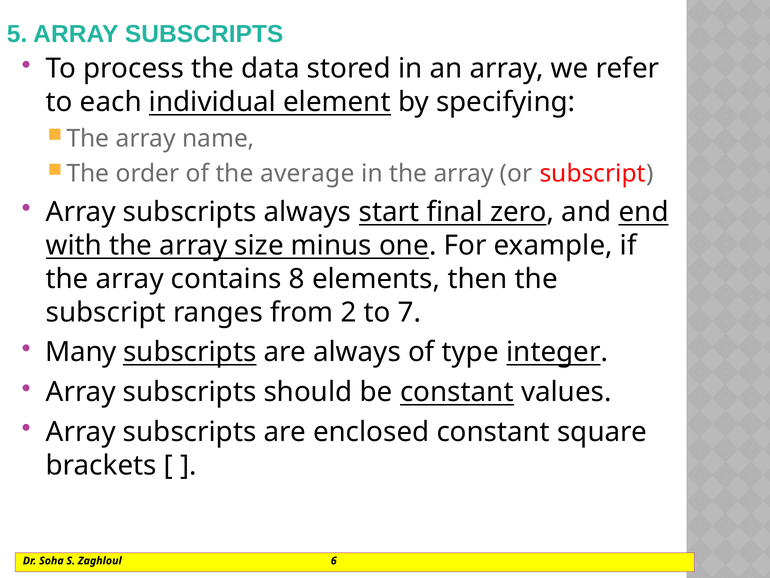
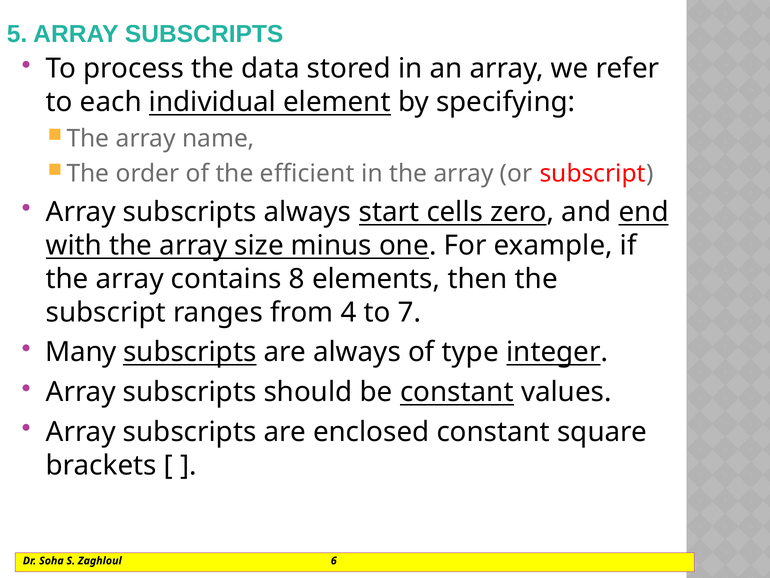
average: average -> efficient (307, 174)
final: final -> cells (455, 212)
2: 2 -> 4 (349, 312)
